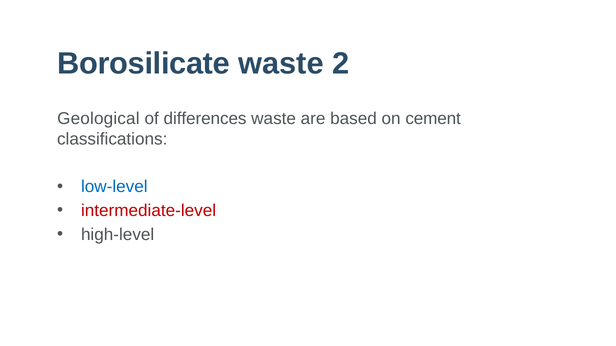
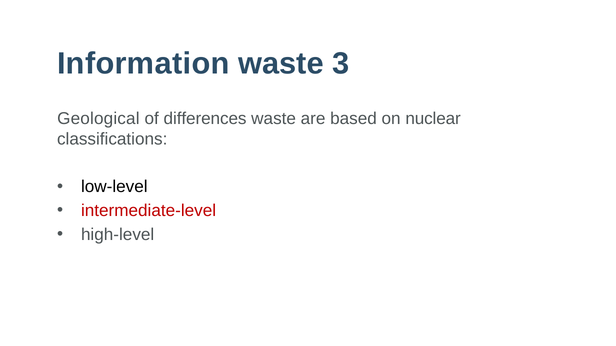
Borosilicate: Borosilicate -> Information (143, 64)
2: 2 -> 3 (341, 64)
cement: cement -> nuclear (433, 119)
low-level colour: blue -> black (114, 187)
